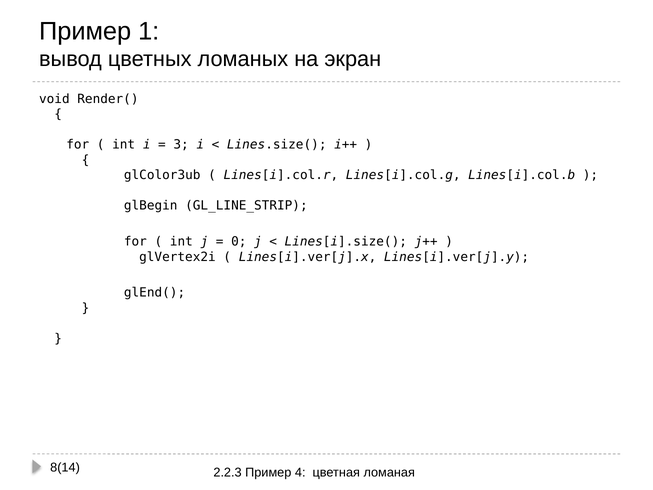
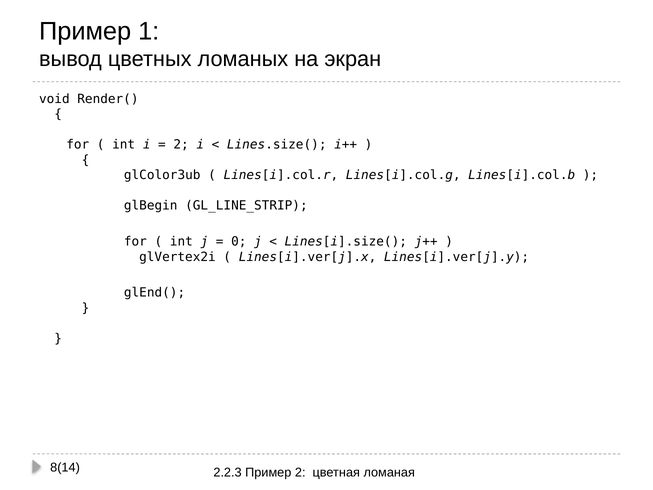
3: 3 -> 2 (181, 145)
Пример 4: 4 -> 2 (300, 472)
